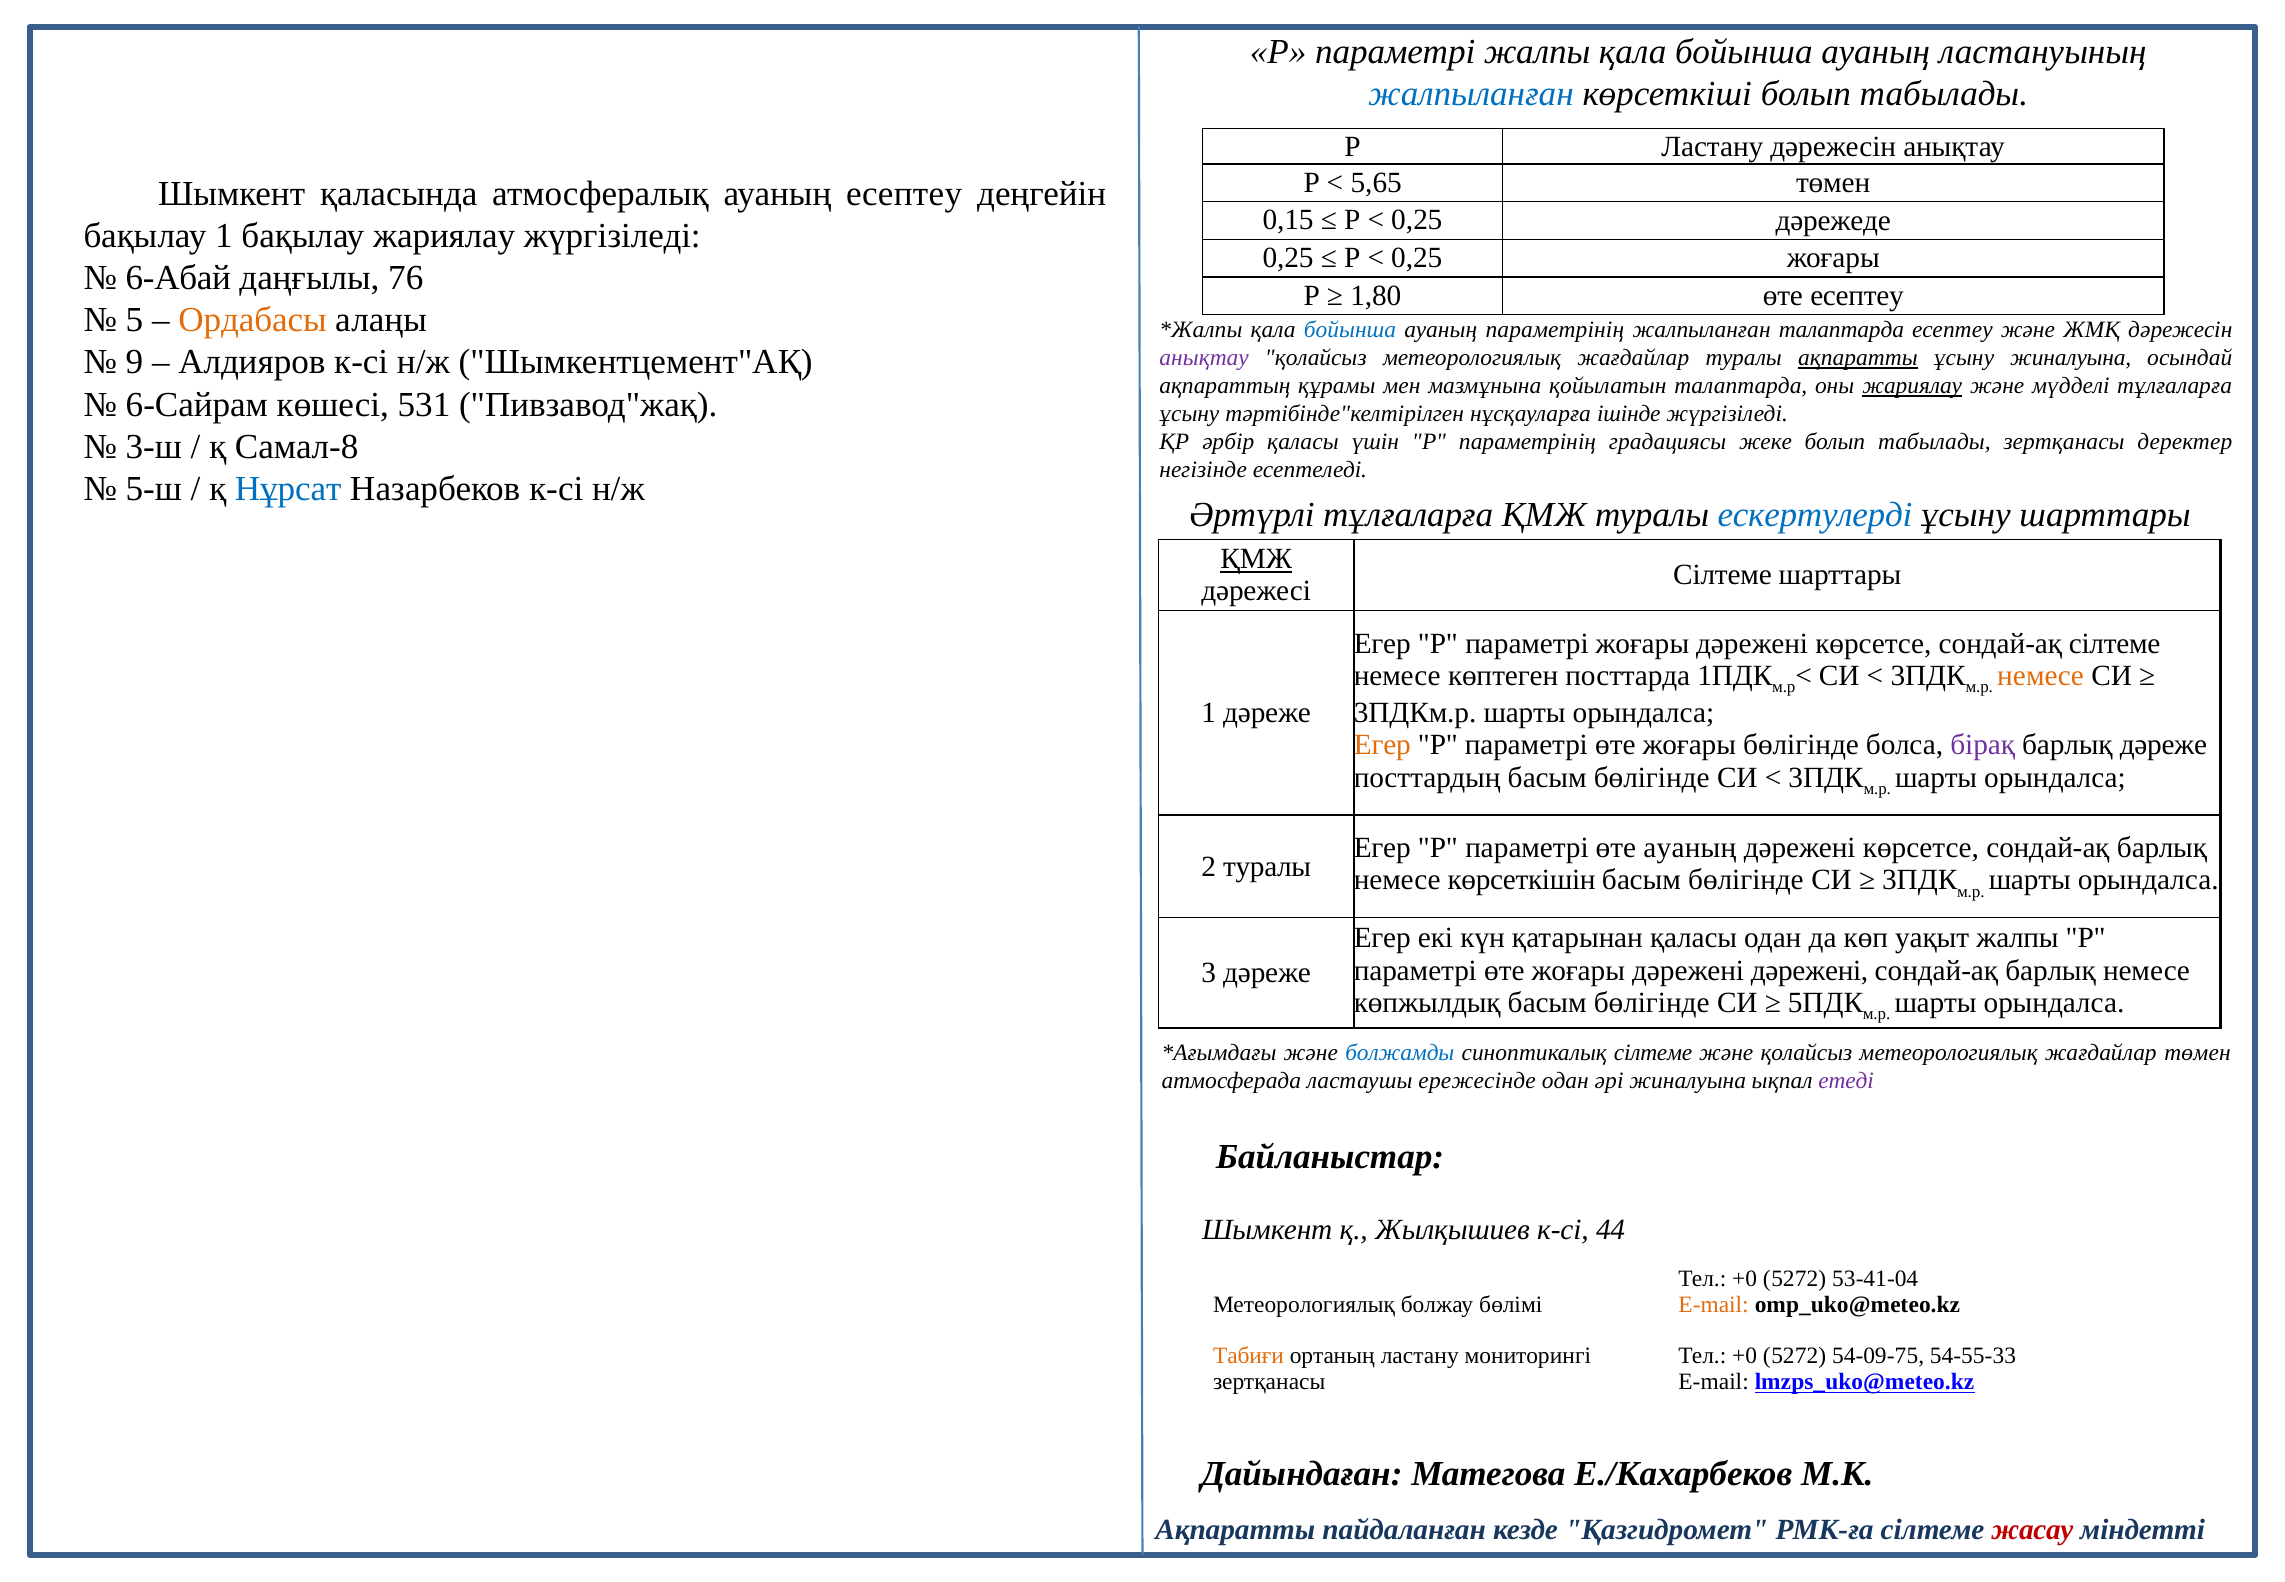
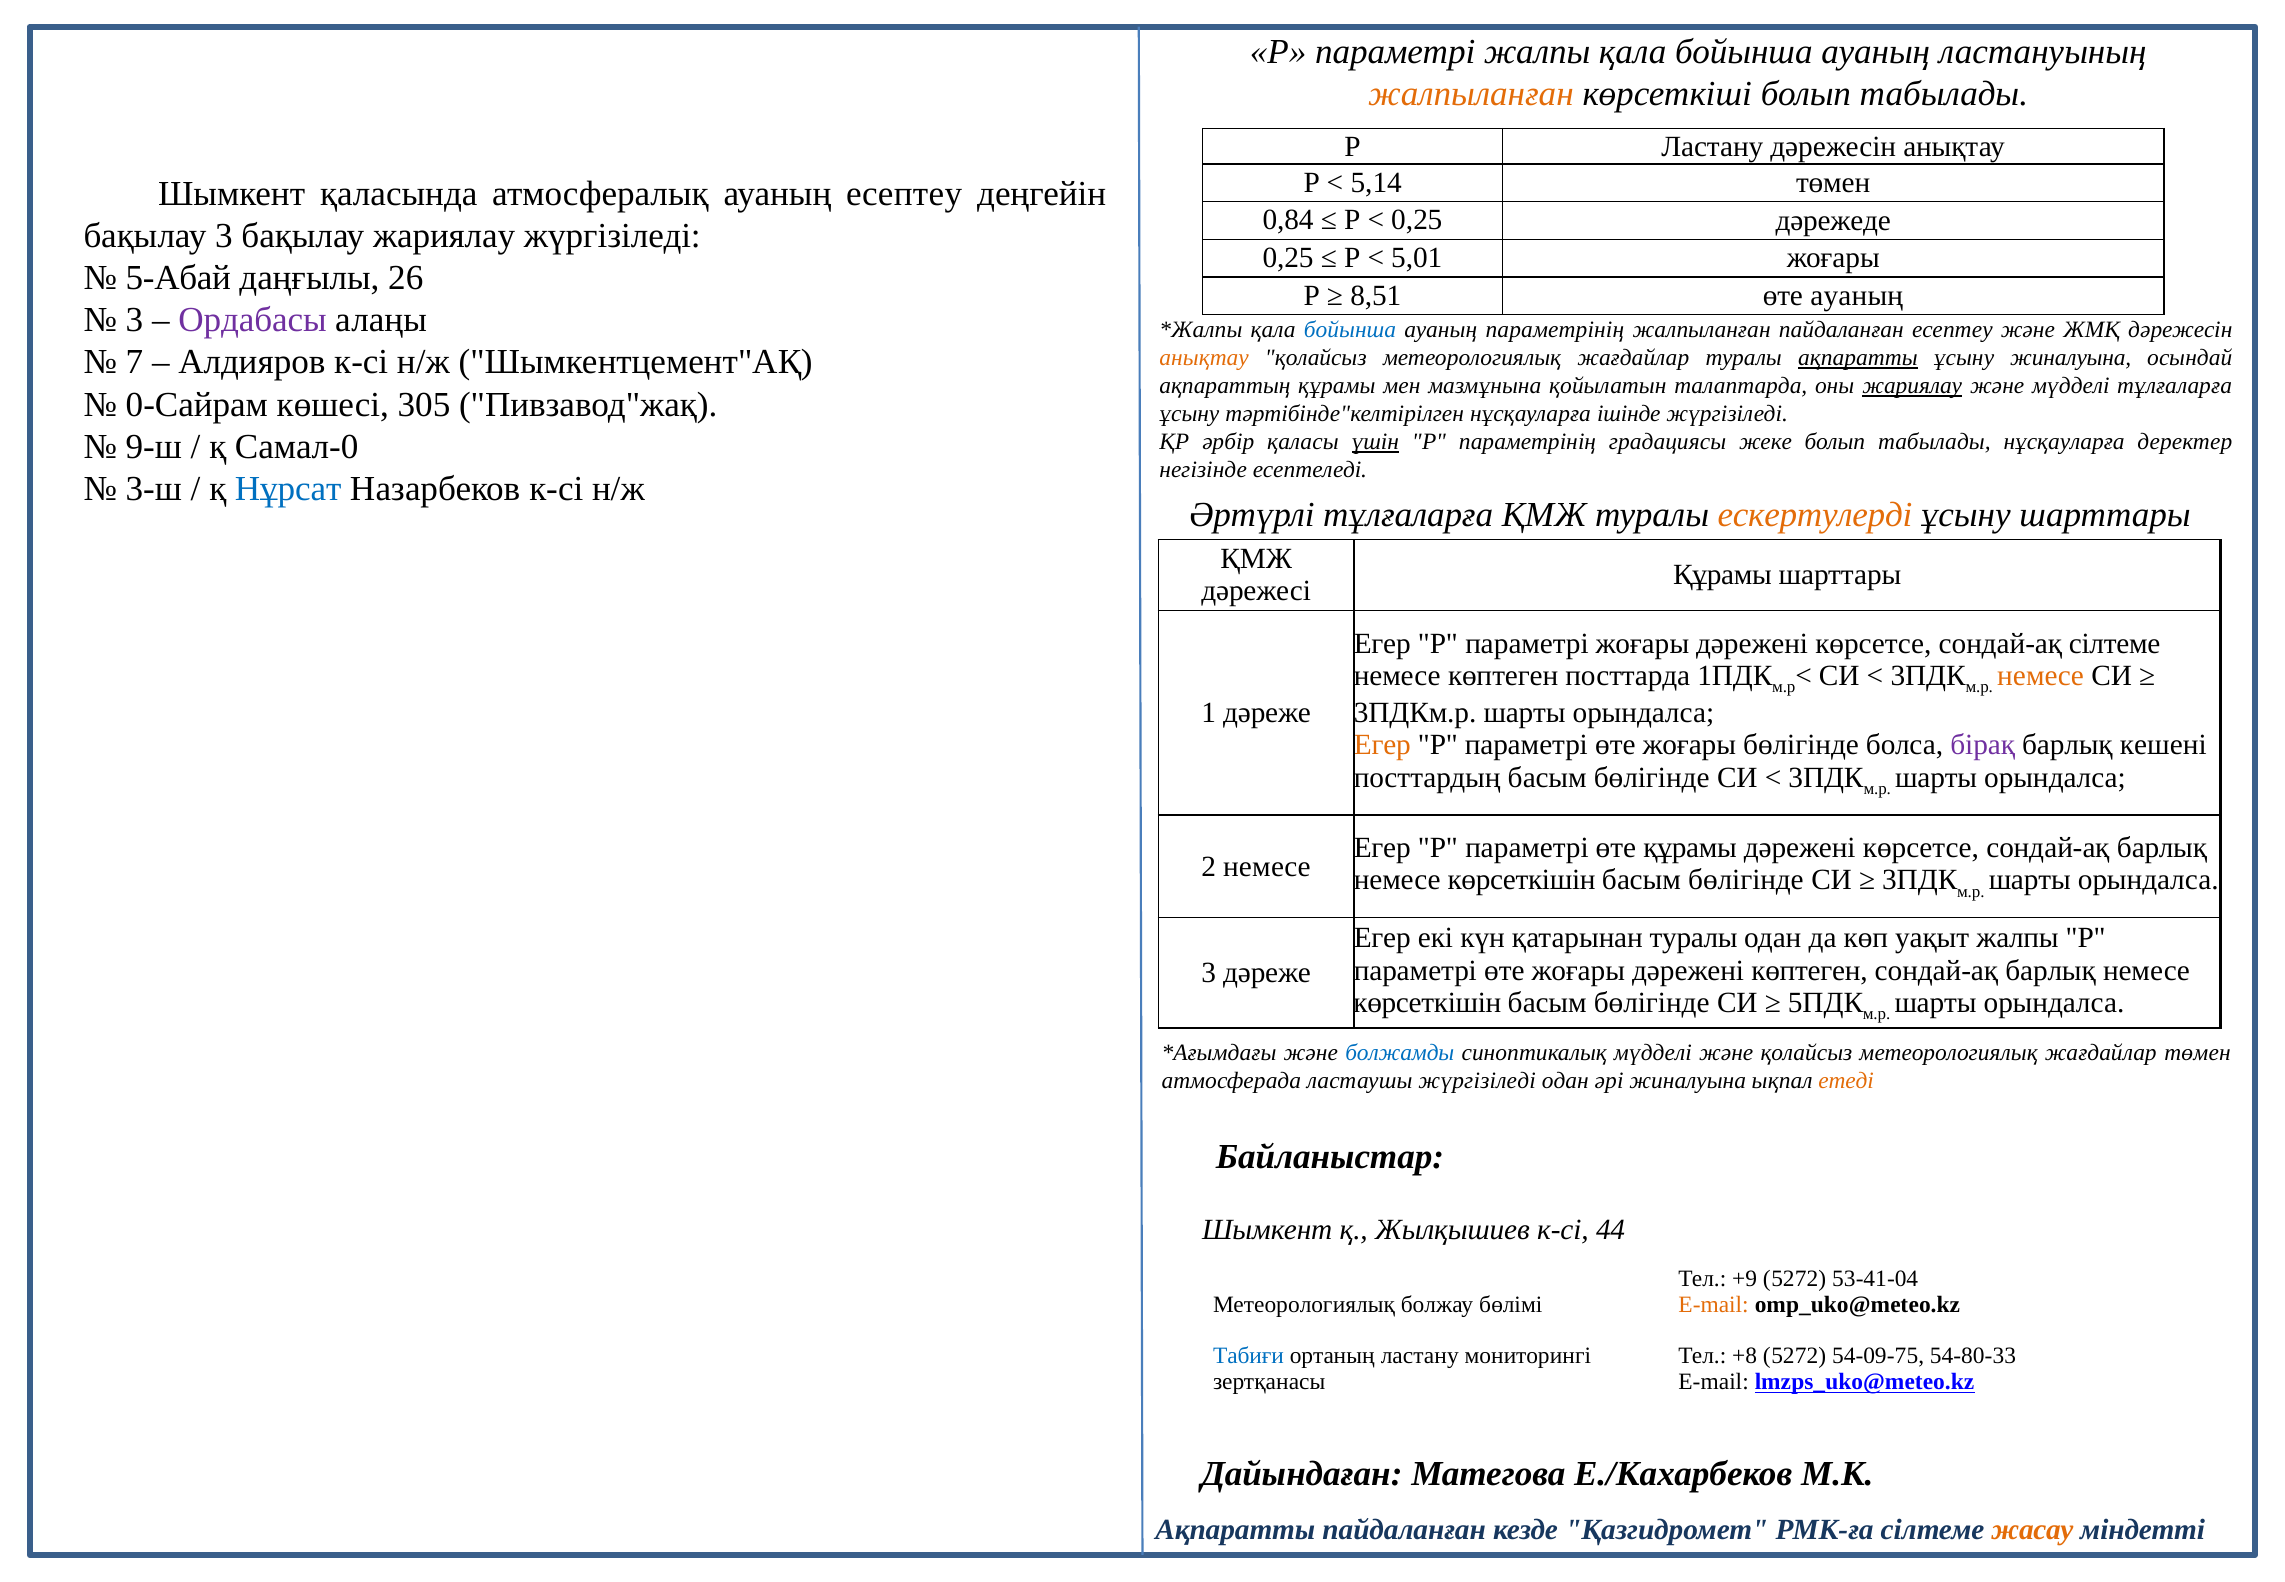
жалпыланған colour: blue -> orange (1471, 94)
5,65: 5,65 -> 5,14 (1376, 182)
0,15: 0,15 -> 0,84 (1288, 220)
бақылау 1: 1 -> 3 (224, 236)
0,25: 0,25 -> 5,01 (1417, 258)
6-Абай: 6-Абай -> 5-Абай (178, 278)
76: 76 -> 26 (406, 278)
1,80: 1,80 -> 8,51 (1376, 296)
өте есептеу: есептеу -> ауаның (1857, 296)
5: 5 -> 3 (135, 320)
Ордабасы colour: orange -> purple (252, 320)
жалпыланған талаптарда: талаптарда -> пайдаланған (1841, 330)
9: 9 -> 7 (135, 362)
анықтау colour: purple -> orange (1204, 358)
6-Сайрам: 6-Сайрам -> 0-Сайрам (197, 405)
531: 531 -> 305 (424, 405)
3-ш: 3-ш -> 9-ш (154, 447)
Самал-8: Самал-8 -> Самал-0 (297, 447)
үшін underline: none -> present (1375, 442)
табылады зертқанасы: зертқанасы -> нұсқауларға (2064, 442)
5-ш: 5-ш -> 3-ш (154, 489)
ескертулерді colour: blue -> orange (1815, 515)
ҚМЖ underline: present -> none (1256, 559)
Сілтеме: Сілтеме -> Құрамы (1723, 575)
барлық дәреже: дәреже -> кешені (2163, 745)
өте ауаның: ауаның -> құрамы (1690, 848)
2 туралы: туралы -> немесе (1267, 866)
қатарынан қаласы: қаласы -> туралы (1694, 938)
дәрежені дәрежені: дәрежені -> көптеген (1810, 971)
көпжылдық: көпжылдық -> көрсеткішін (1427, 1003)
синоптикалық сілтеме: сілтеме -> мүдделі (1653, 1053)
ластаушы ережесінде: ережесінде -> жүргізіледі (1477, 1081)
етеді colour: purple -> orange (1846, 1081)
+0: +0 -> +9 (1745, 1278)
Табиғи colour: orange -> blue (1248, 1356)
+0: +0 -> +8 (1745, 1356)
54-55-33: 54-55-33 -> 54-80-33 (1973, 1356)
жасау colour: red -> orange (2032, 1529)
